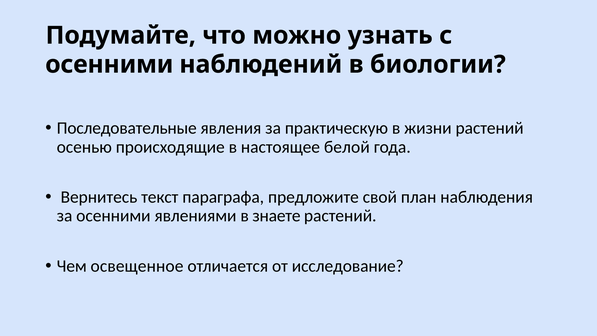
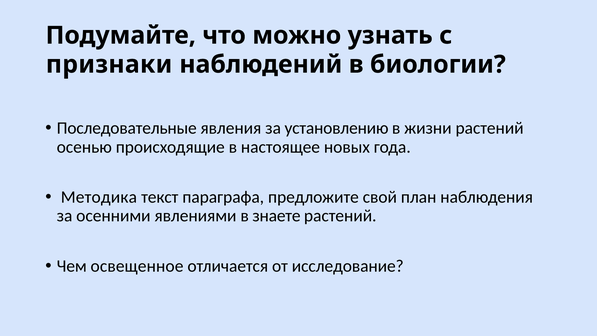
осенними: осенними -> признаки (109, 64)
практическую: практическую -> установлению (337, 128)
белой: белой -> новых (347, 147)
Вернитесь: Вернитесь -> Методика (99, 197)
